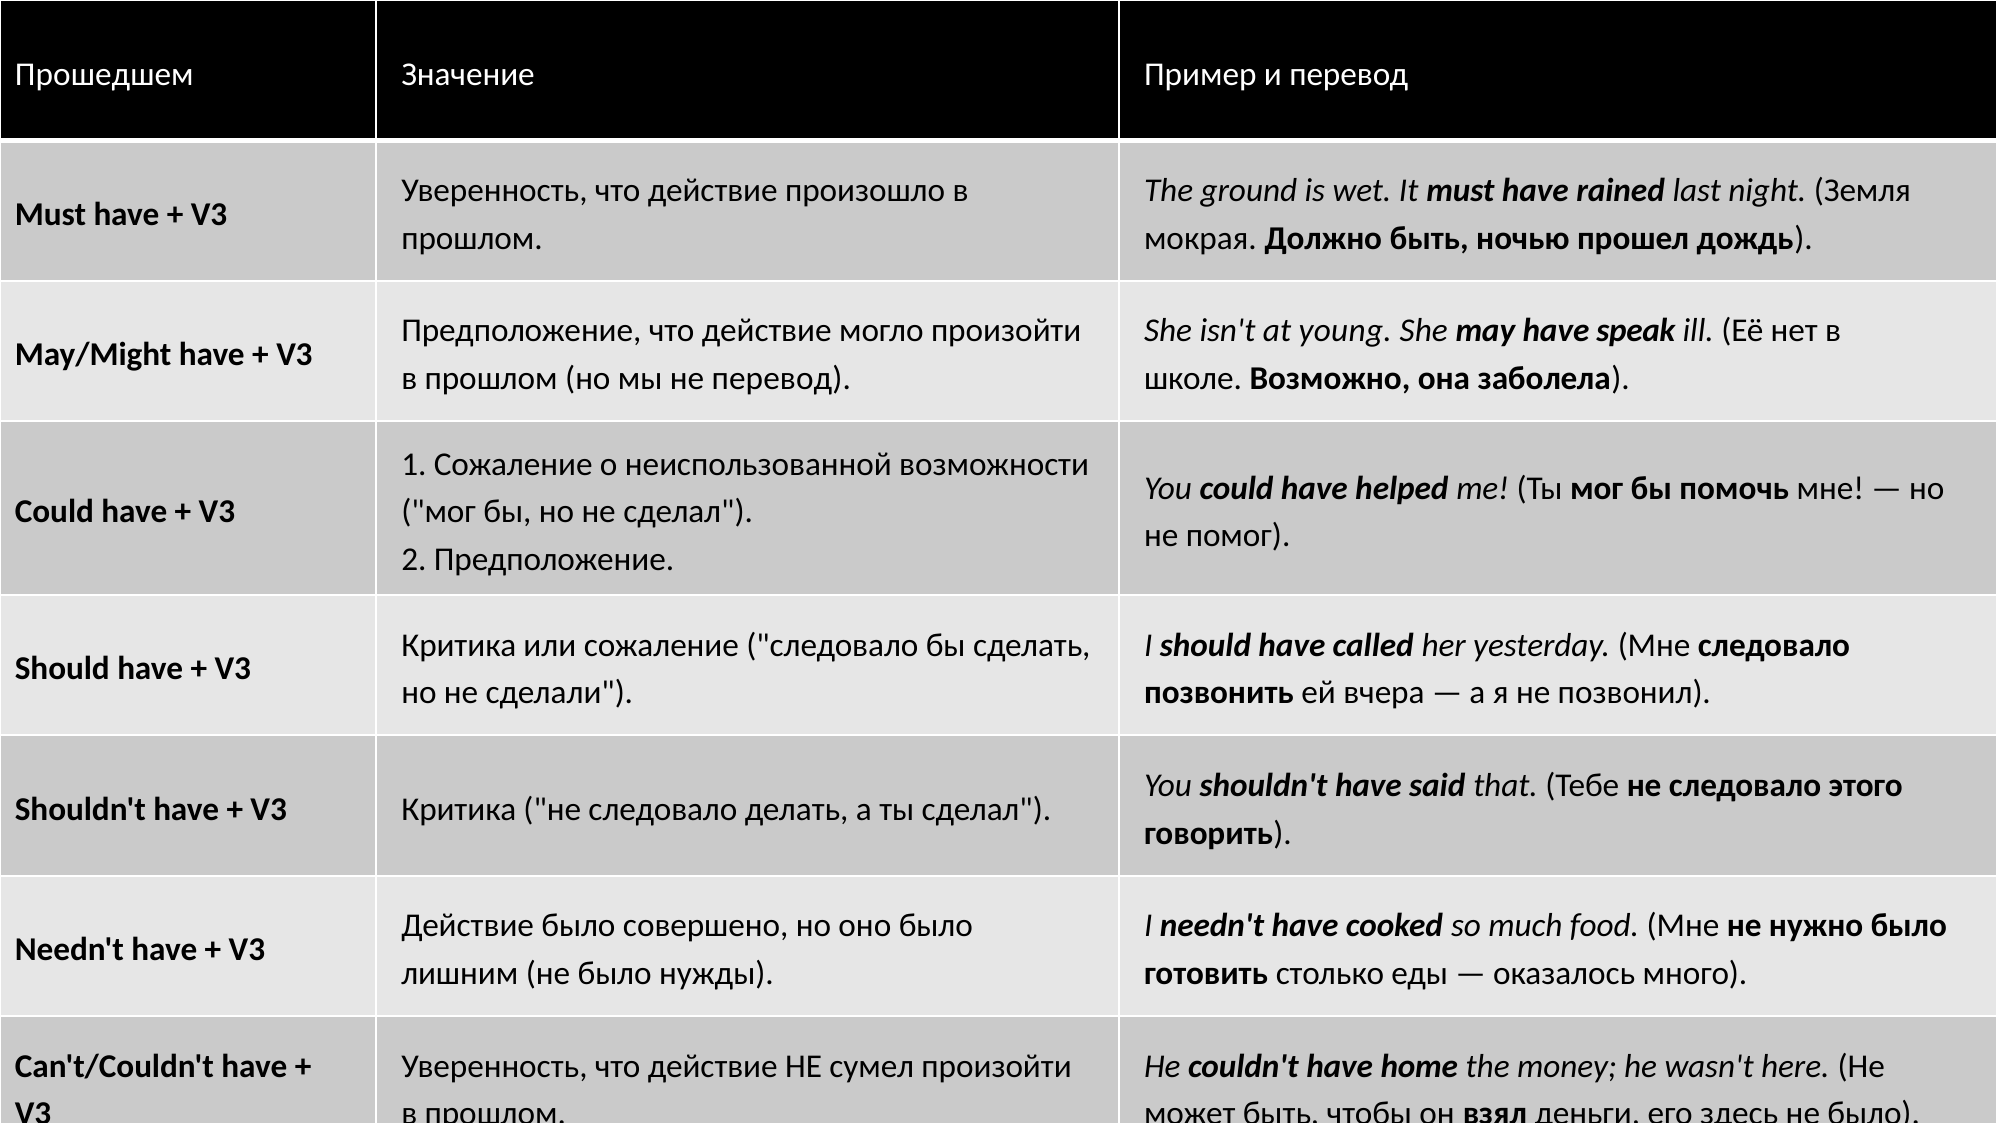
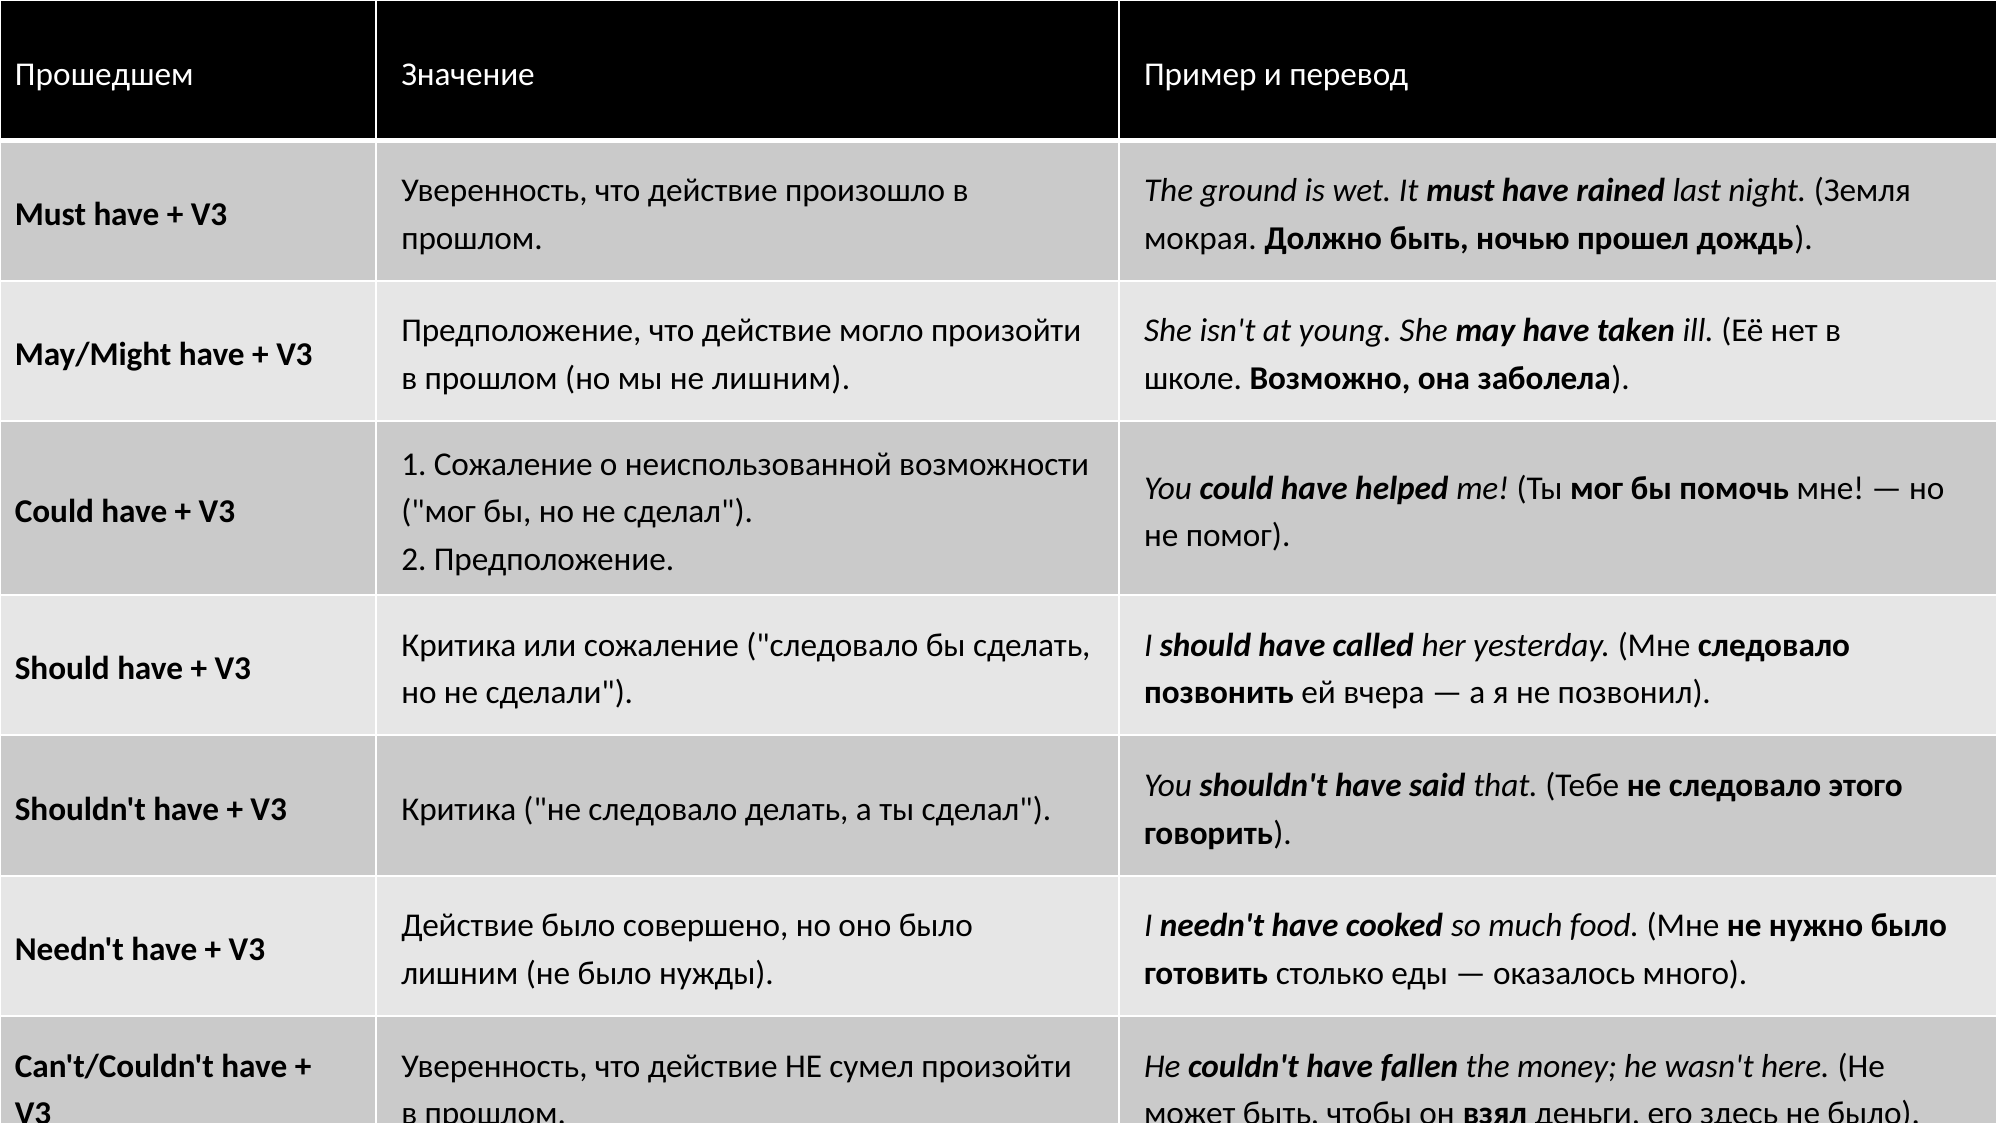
speak: speak -> taken (1636, 331)
не перевод: перевод -> лишним (781, 379)
home: home -> fallen (1419, 1067)
